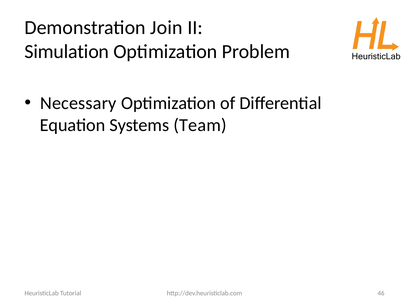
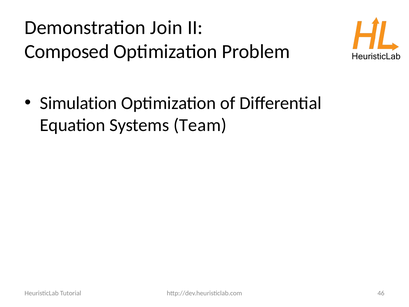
Simulation: Simulation -> Composed (67, 52)
Necessary: Necessary -> Simulation (79, 103)
